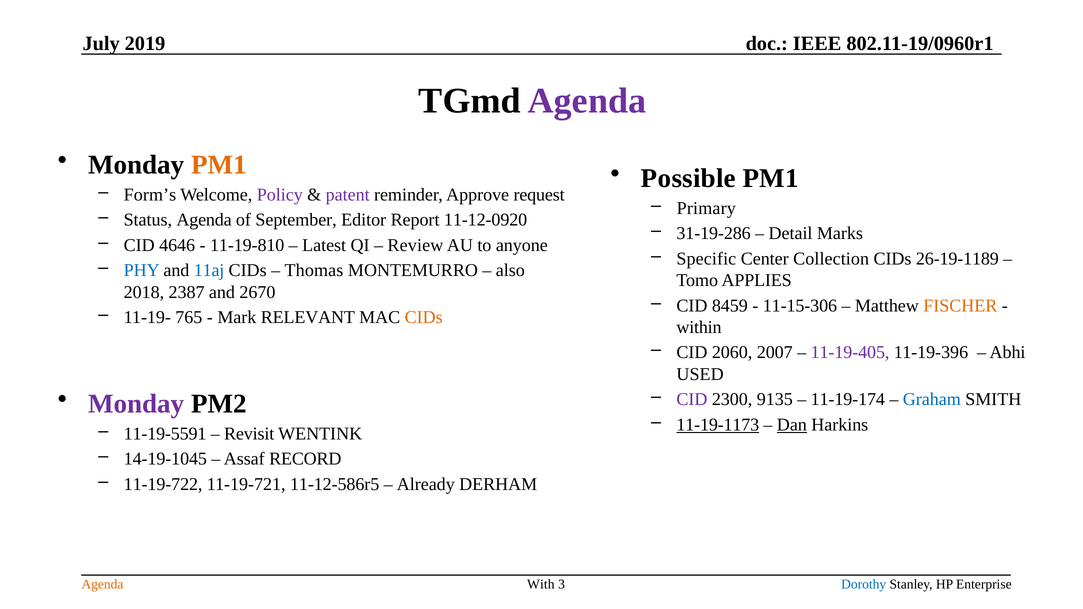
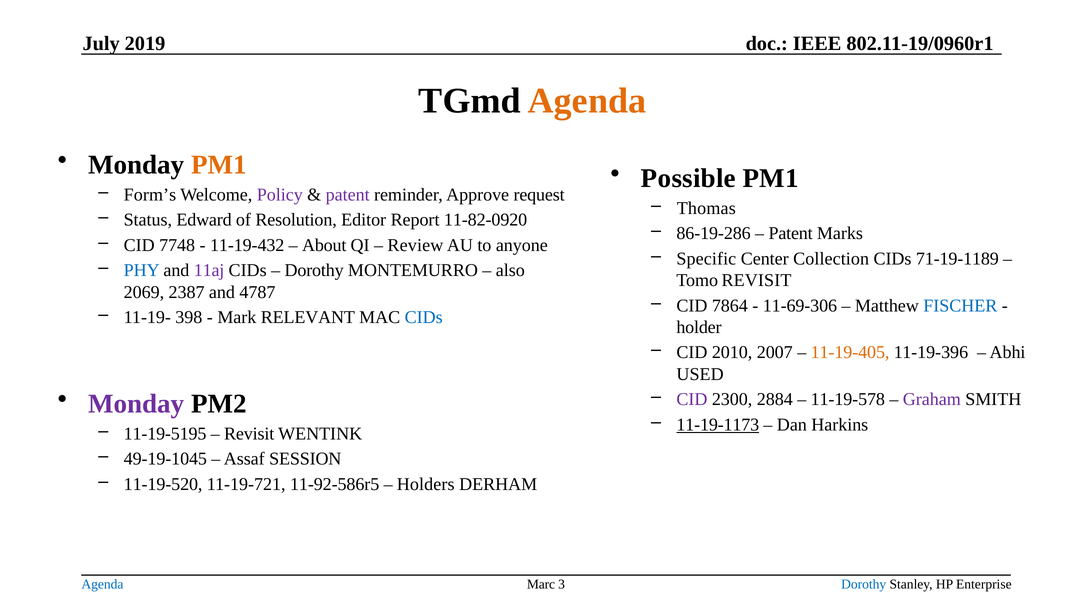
Agenda colour: purple -> orange (587, 101)
Primary: Primary -> Thomas (706, 208)
Status Agenda: Agenda -> Edward (204, 220)
September: September -> Resolution (296, 220)
11-12-0920: 11-12-0920 -> 11-82-0920 (486, 220)
31-19-286: 31-19-286 -> 86-19-286 (714, 233)
Detail: Detail -> Patent (791, 233)
4646: 4646 -> 7748 (177, 245)
11-19-810: 11-19-810 -> 11-19-432 (247, 245)
Latest: Latest -> About (324, 245)
26-19-1189: 26-19-1189 -> 71-19-1189 (957, 259)
11aj colour: blue -> purple (209, 270)
Thomas: Thomas -> Dorothy (314, 270)
Tomo APPLIES: APPLIES -> REVISIT (756, 280)
2018: 2018 -> 2069 (144, 292)
2670: 2670 -> 4787 (257, 292)
8459: 8459 -> 7864 (730, 306)
11-15-306: 11-15-306 -> 11-69-306 (800, 306)
FISCHER colour: orange -> blue (960, 306)
765: 765 -> 398 (189, 317)
CIDs colour: orange -> blue (424, 317)
within: within -> holder (699, 327)
2060: 2060 -> 2010 (732, 353)
11-19-405 colour: purple -> orange (850, 353)
9135: 9135 -> 2884 (775, 399)
11-19-174: 11-19-174 -> 11-19-578 (848, 399)
Graham colour: blue -> purple (932, 399)
Dan underline: present -> none (792, 425)
11-19-5591: 11-19-5591 -> 11-19-5195 (165, 434)
14-19-1045: 14-19-1045 -> 49-19-1045 (165, 459)
RECORD: RECORD -> SESSION (305, 459)
11-19-722: 11-19-722 -> 11-19-520 (163, 484)
11-12-586r5: 11-12-586r5 -> 11-92-586r5 (335, 484)
Already: Already -> Holders (426, 484)
Agenda colour: orange -> blue (102, 584)
With: With -> Marc (541, 584)
